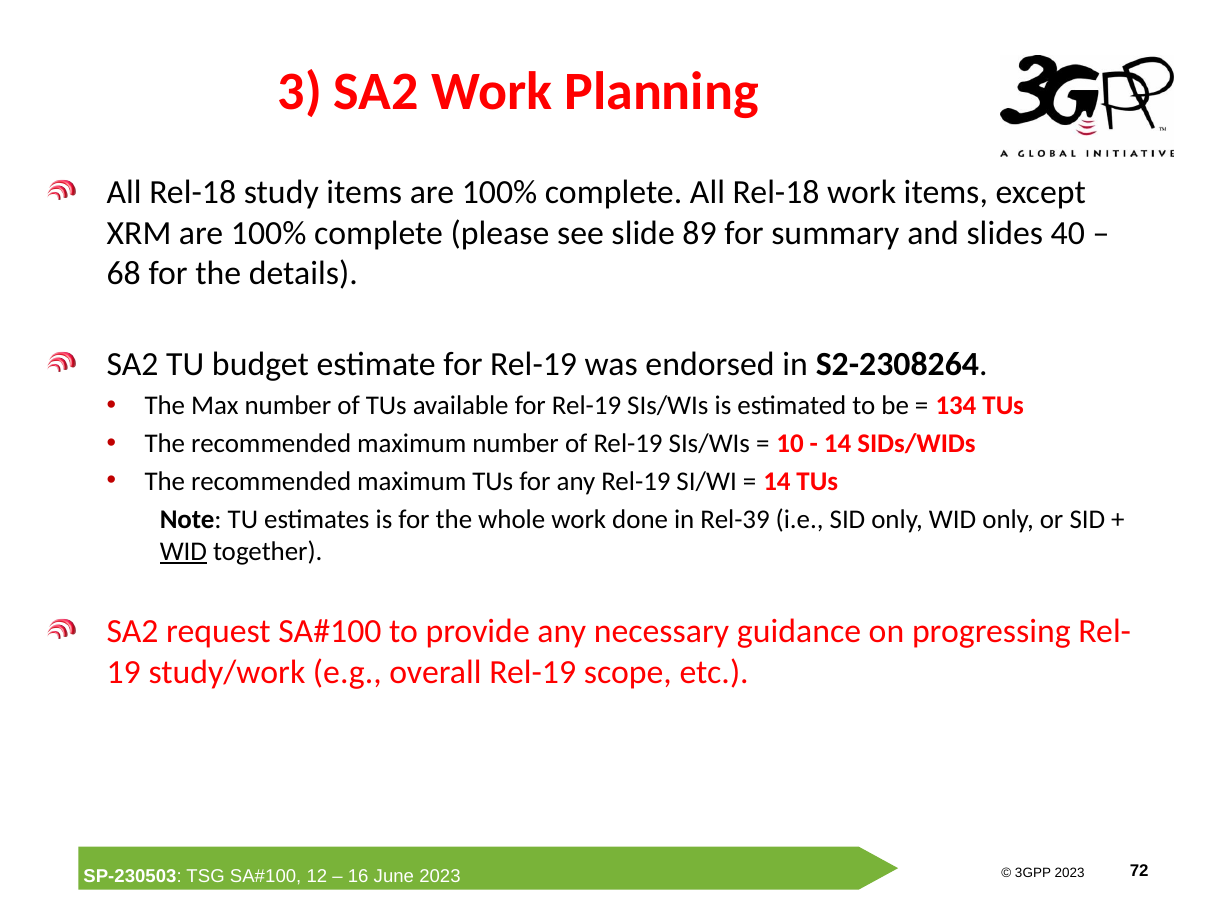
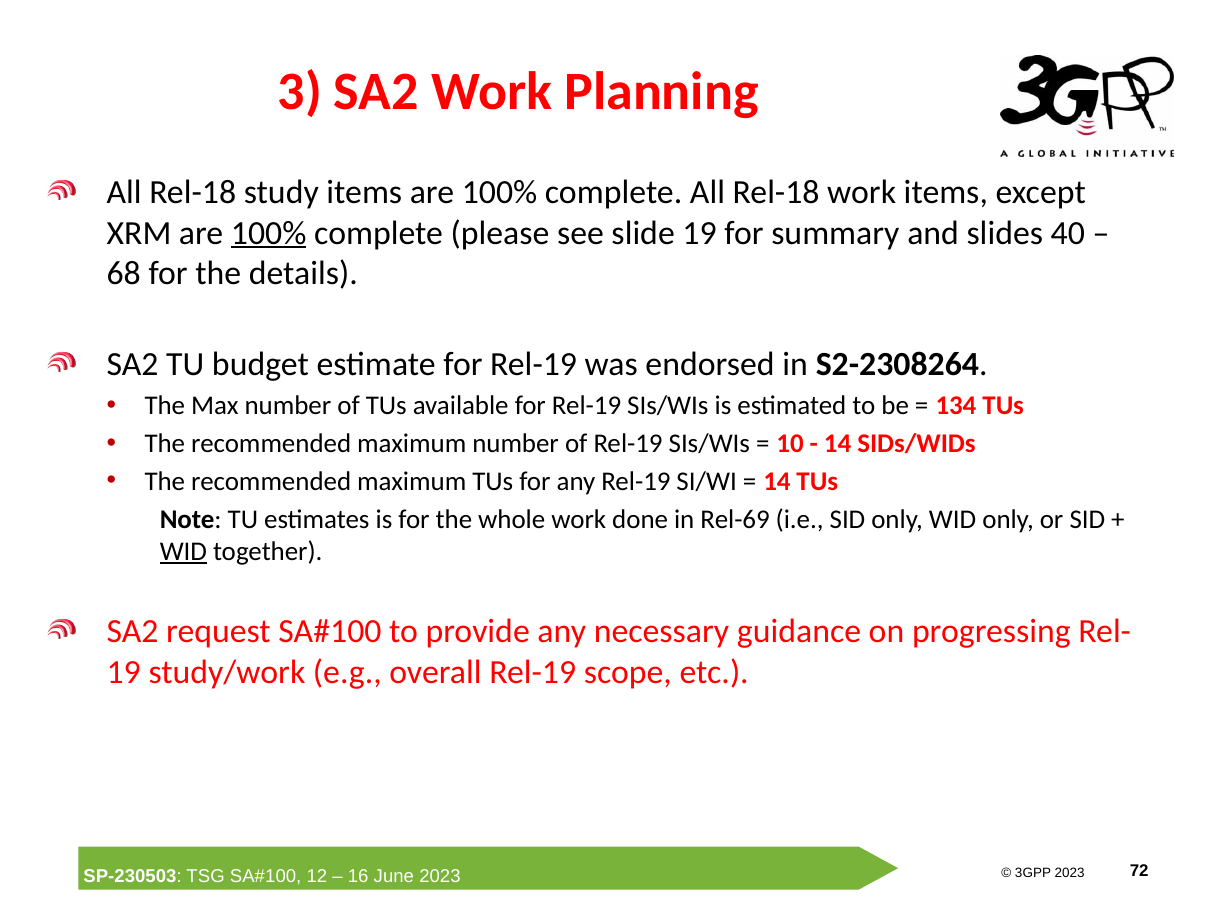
100% underline: none -> present (269, 233)
slide 89: 89 -> 19 (700, 233)
Rel-39: Rel-39 -> Rel-69 (735, 519)
